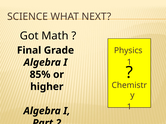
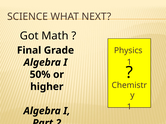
85%: 85% -> 50% (40, 75)
